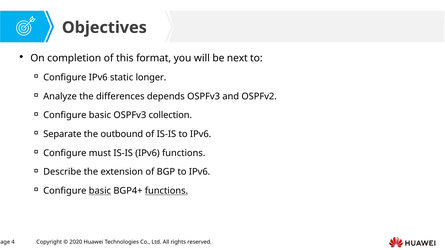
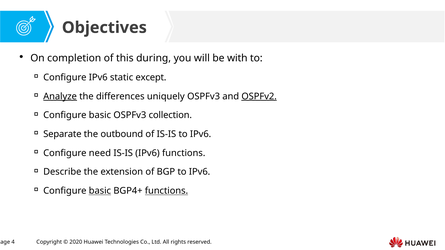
format: format -> during (154, 58)
next: next -> with (237, 58)
longer: longer -> except (151, 78)
Analyze underline: none -> present (60, 96)
depends: depends -> uniquely (166, 96)
OSPFv2 underline: none -> present (259, 96)
must: must -> need (100, 153)
